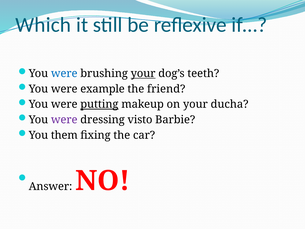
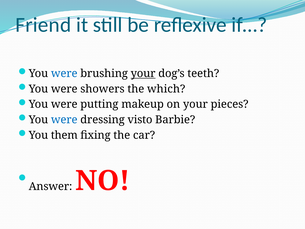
Which: Which -> Friend (43, 25)
example: example -> showers (102, 89)
friend: friend -> which (166, 89)
putting underline: present -> none (99, 104)
ducha: ducha -> pieces (230, 104)
were colour: purple -> blue (64, 120)
